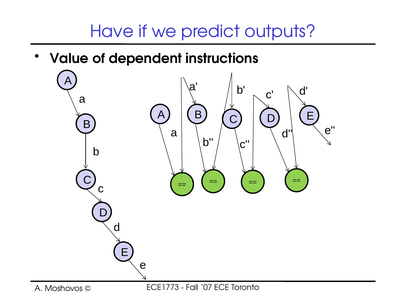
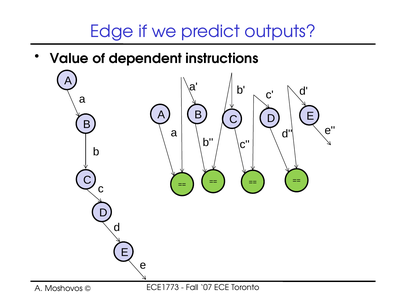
Have: Have -> Edge (112, 32)
